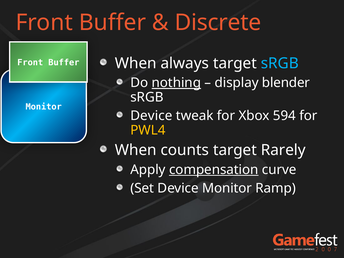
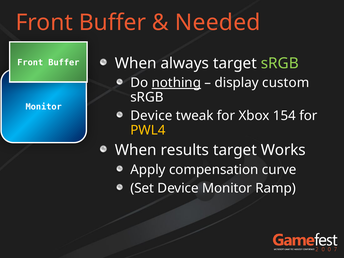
Discrete: Discrete -> Needed (218, 23)
sRGB colour: light blue -> light green (280, 63)
blender: blender -> custom (286, 83)
594: 594 -> 154 (284, 116)
counts: counts -> results (185, 150)
Rarely: Rarely -> Works (283, 150)
compensation underline: present -> none (214, 170)
